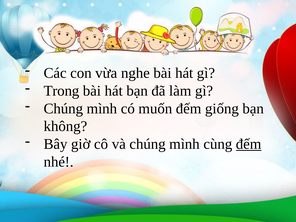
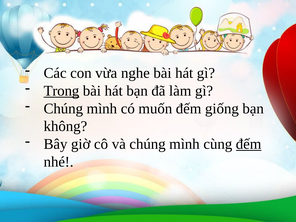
Trong underline: none -> present (61, 91)
